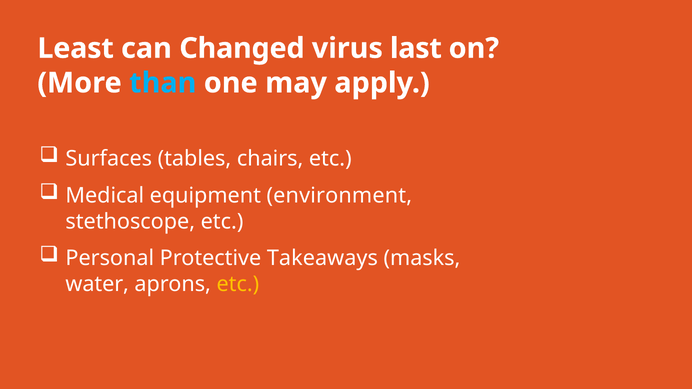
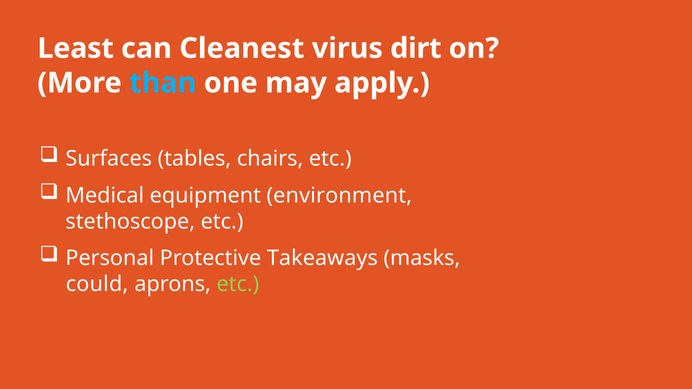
Changed: Changed -> Cleanest (242, 48)
last: last -> dirt (416, 48)
water: water -> could (97, 284)
etc colour: yellow -> light green (238, 284)
